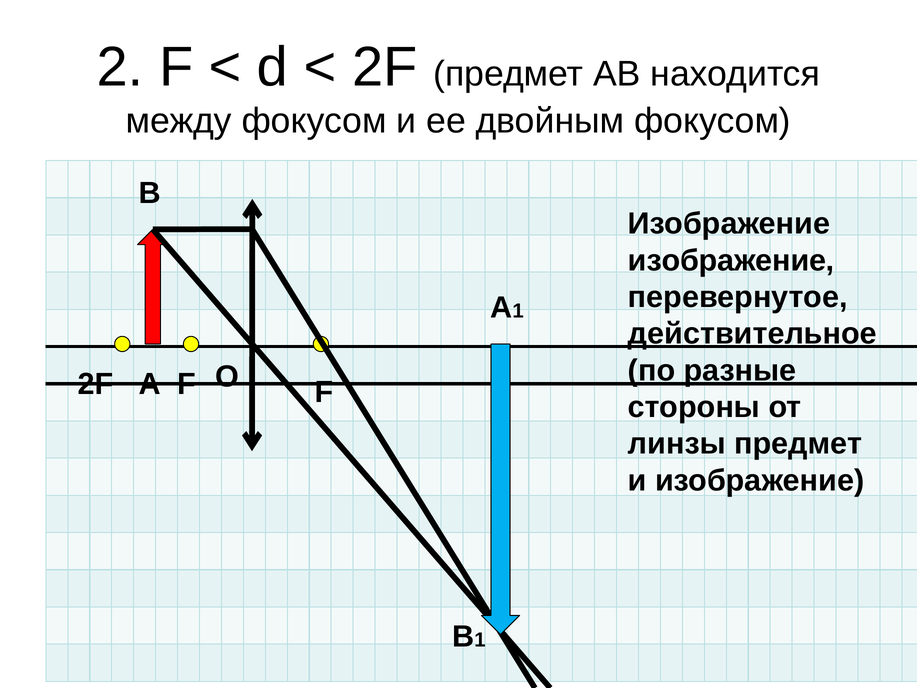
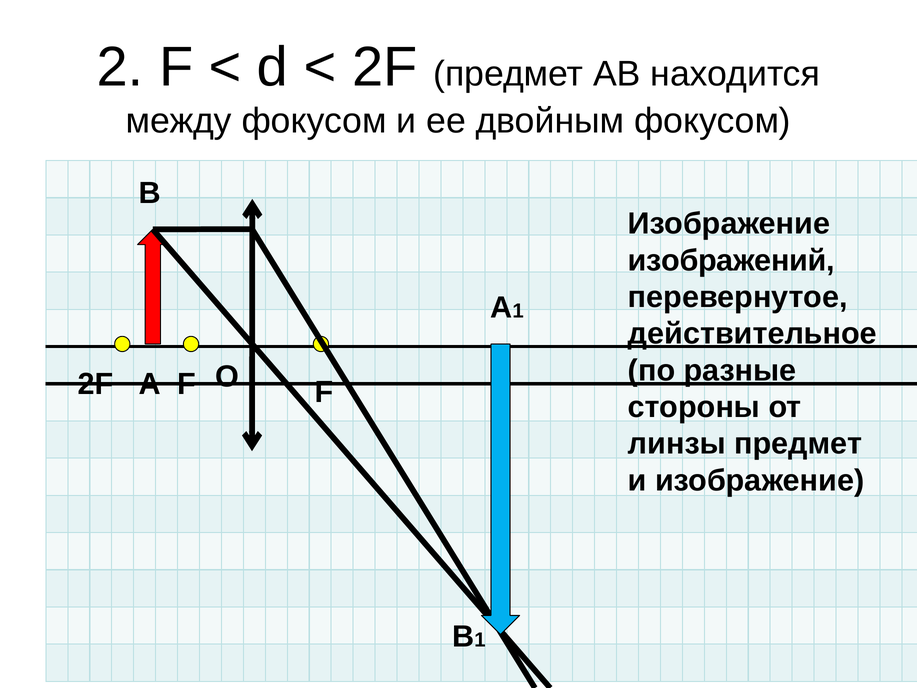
изображение: изображение -> изображений (731, 260)
